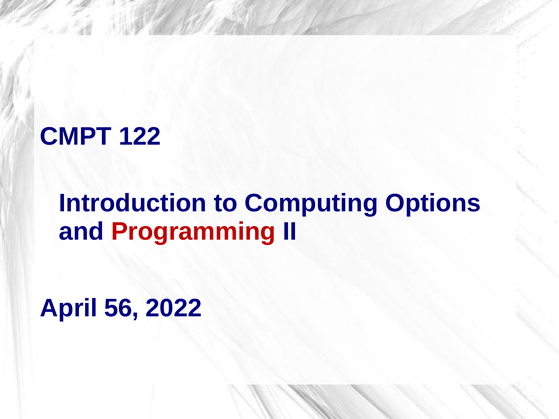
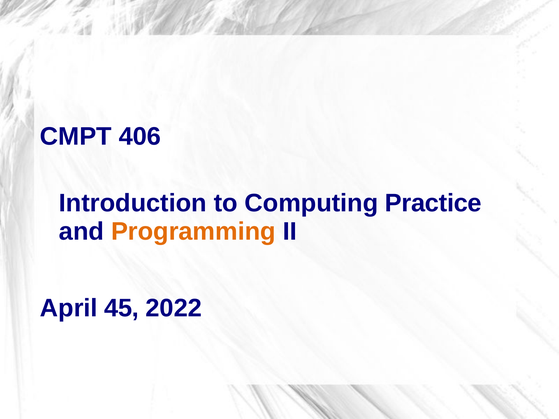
122: 122 -> 406 (140, 137)
Options: Options -> Practice (433, 203)
Programming colour: red -> orange (193, 232)
56: 56 -> 45 (122, 308)
